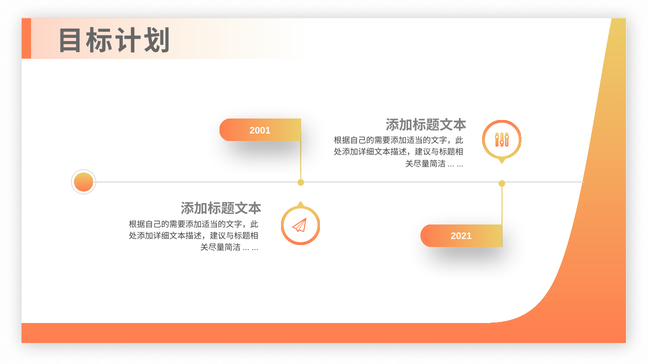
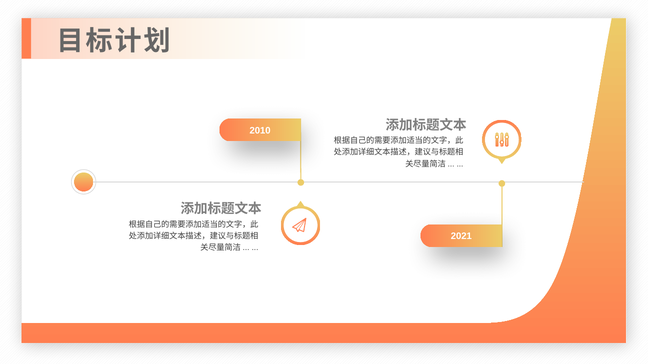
2001: 2001 -> 2010 (260, 131)
